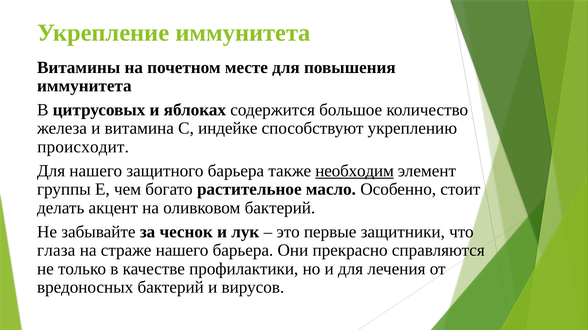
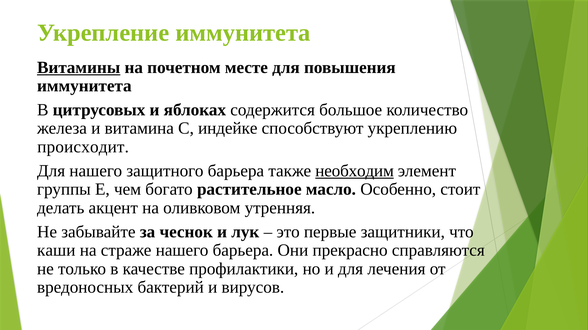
Витамины underline: none -> present (79, 68)
оливковом бактерий: бактерий -> утренняя (280, 208)
глаза: глаза -> каши (56, 251)
